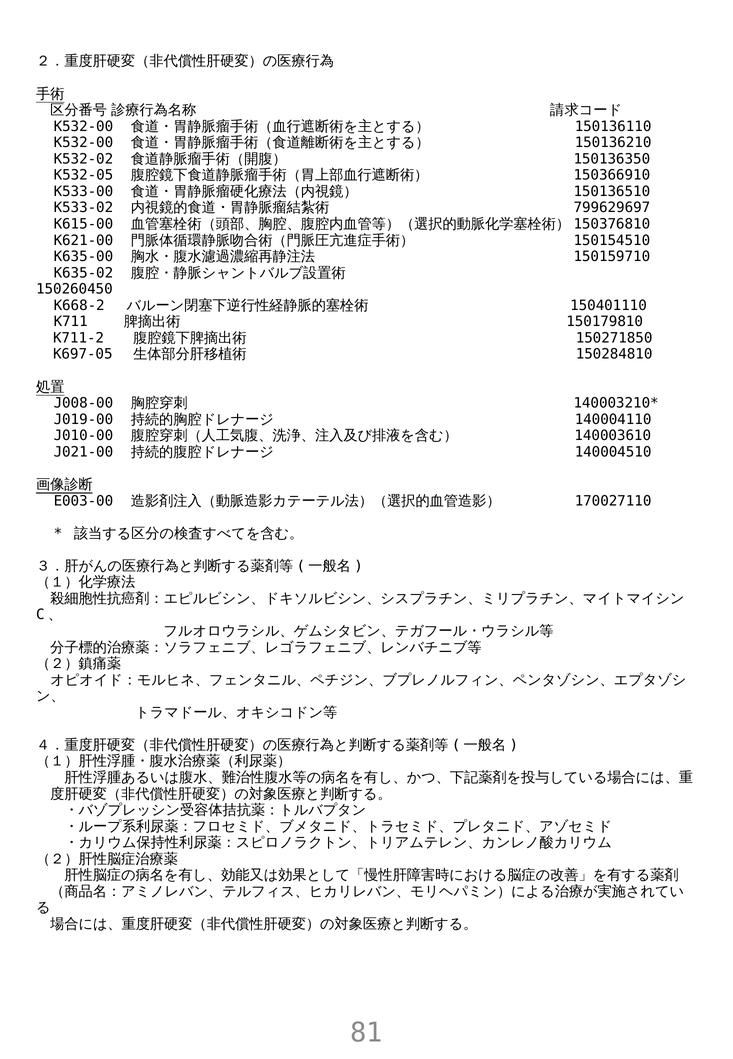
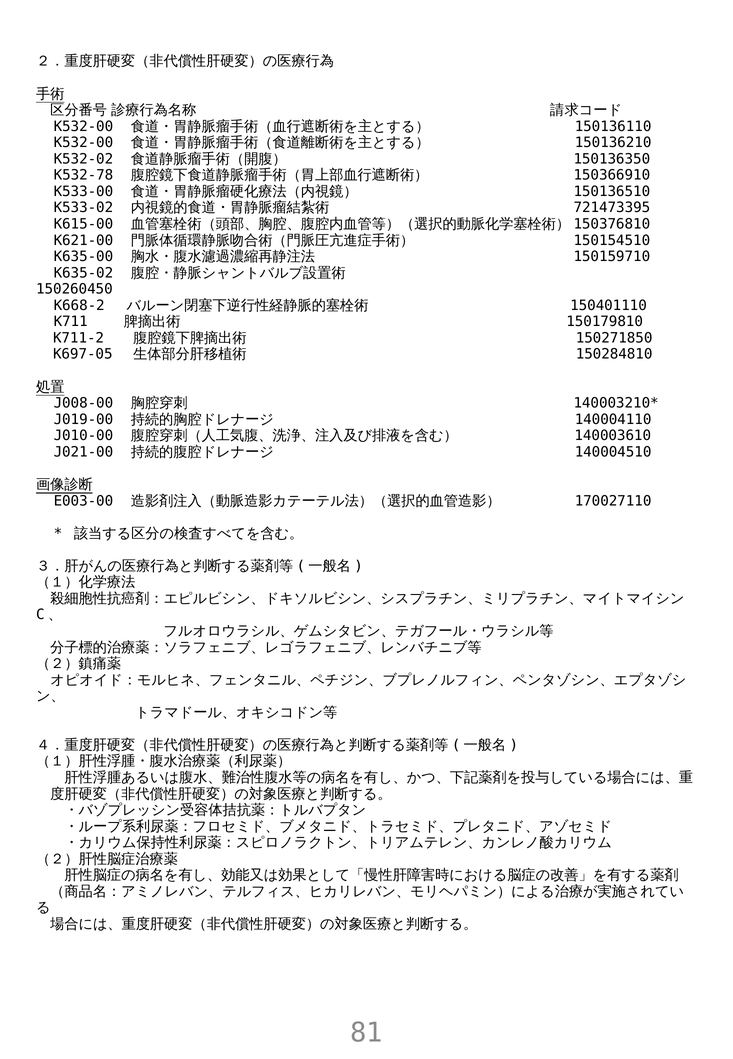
K532-05: K532-05 -> K532-78 (83, 175)
799629697: 799629697 -> 721473395 (612, 208)
